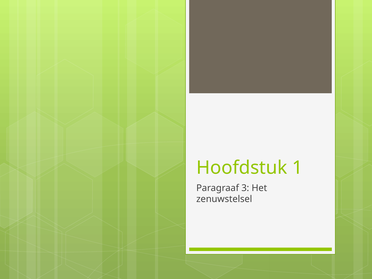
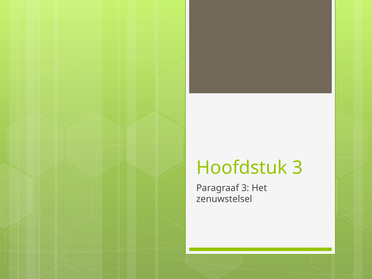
Hoofdstuk 1: 1 -> 3 (298, 168)
